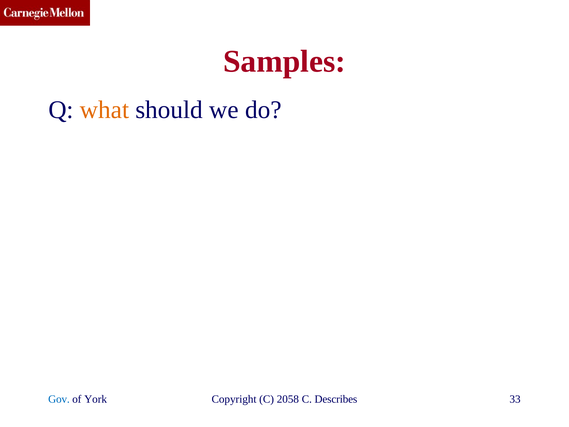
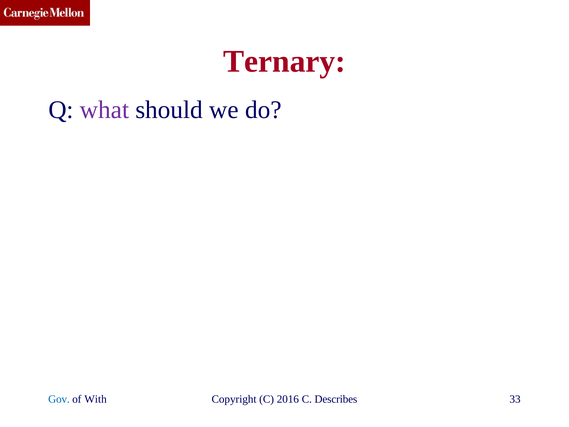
Samples: Samples -> Ternary (284, 61)
what colour: orange -> purple (105, 110)
York: York -> With (96, 399)
2058: 2058 -> 2016 (288, 399)
